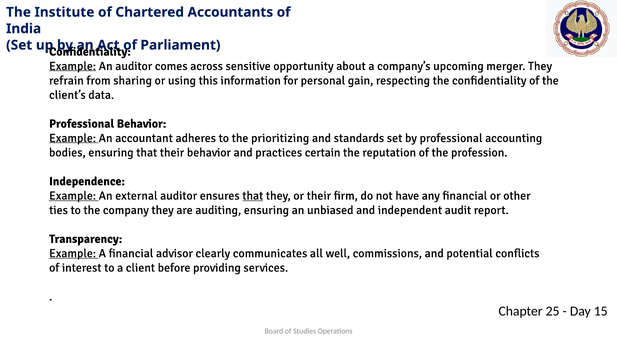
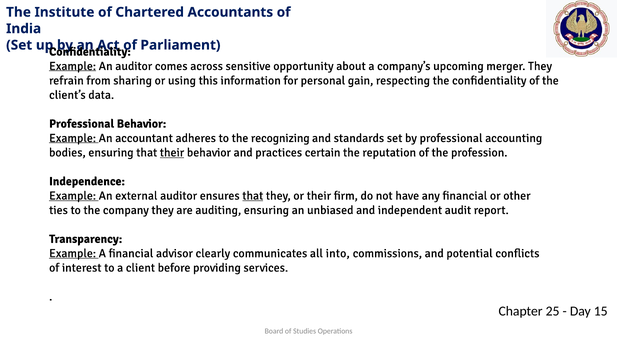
prioritizing: prioritizing -> recognizing (280, 138)
their underline: none -> present (172, 153)
well: well -> into (338, 253)
